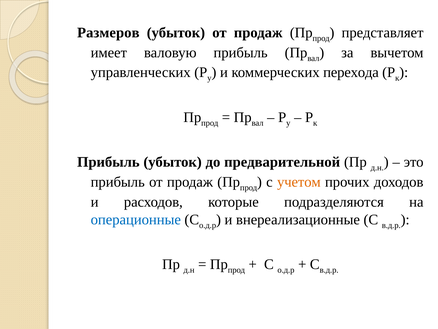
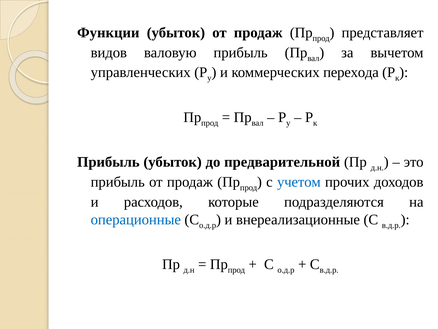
Размеров: Размеров -> Функции (108, 33)
имеет: имеет -> видов (109, 52)
учетом colour: orange -> blue (299, 182)
